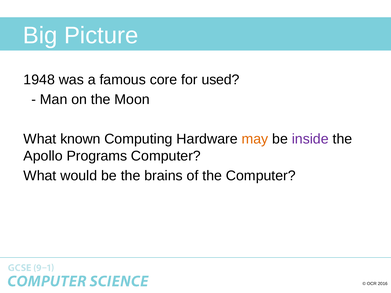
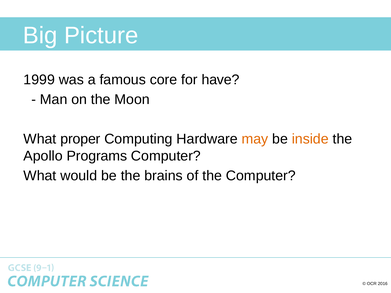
1948: 1948 -> 1999 (39, 80)
used: used -> have (221, 80)
known: known -> proper (80, 139)
inside colour: purple -> orange (310, 139)
